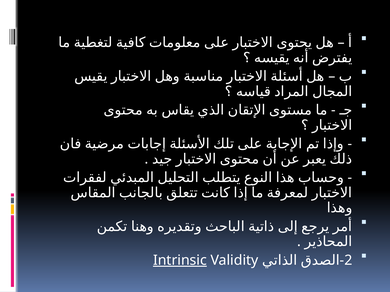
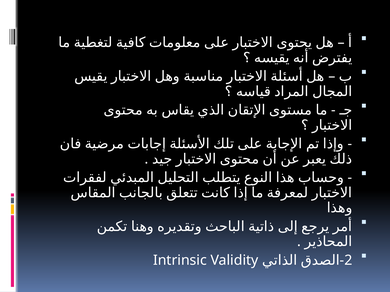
Intrinsic underline: present -> none (180, 261)
